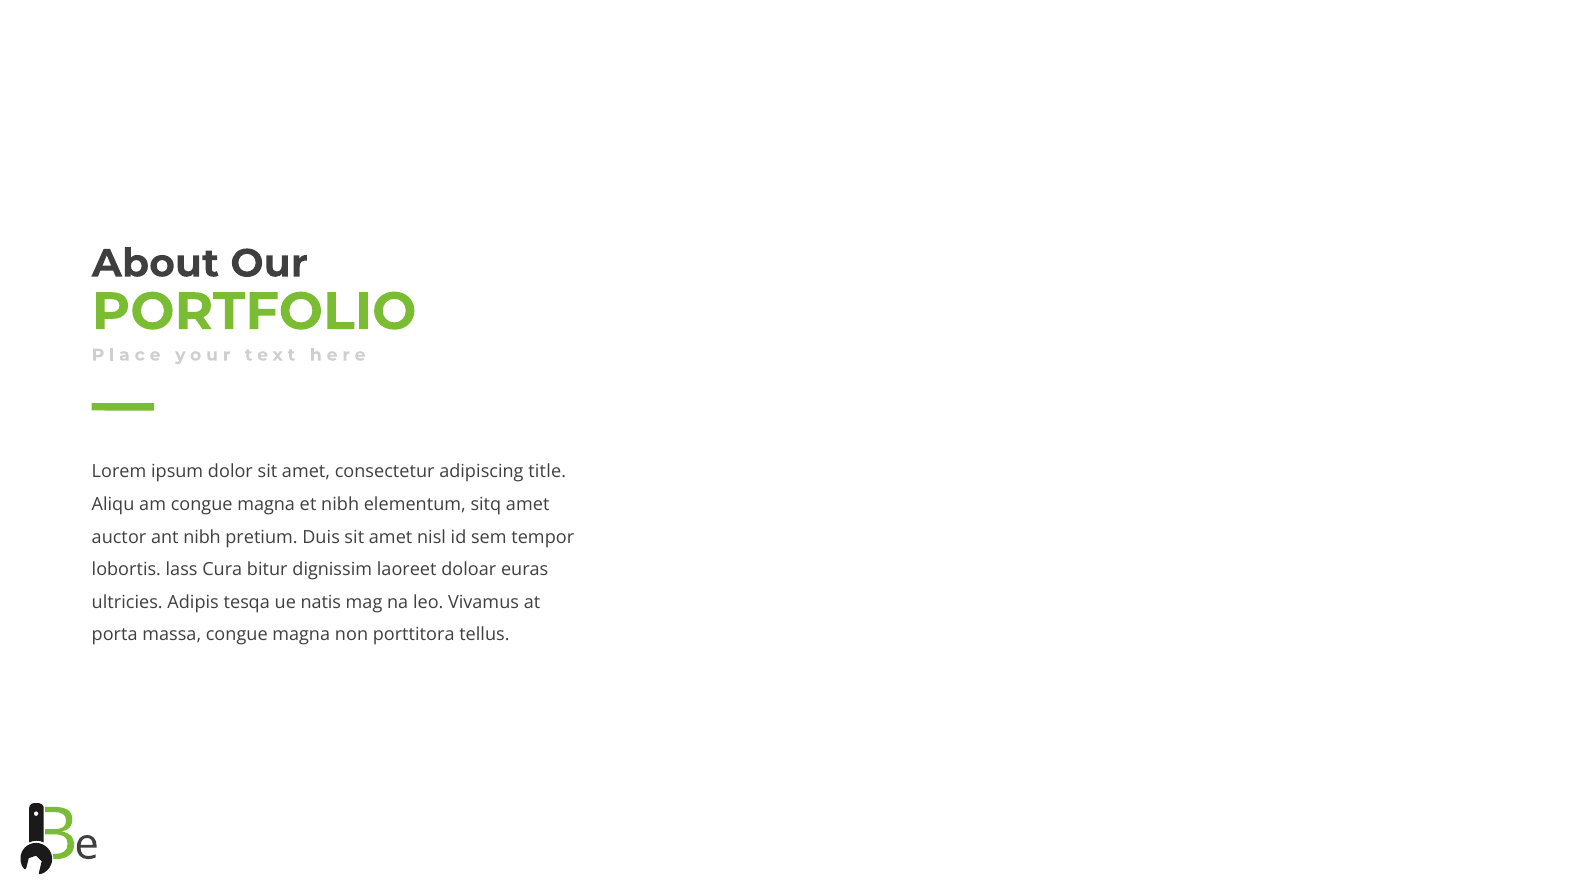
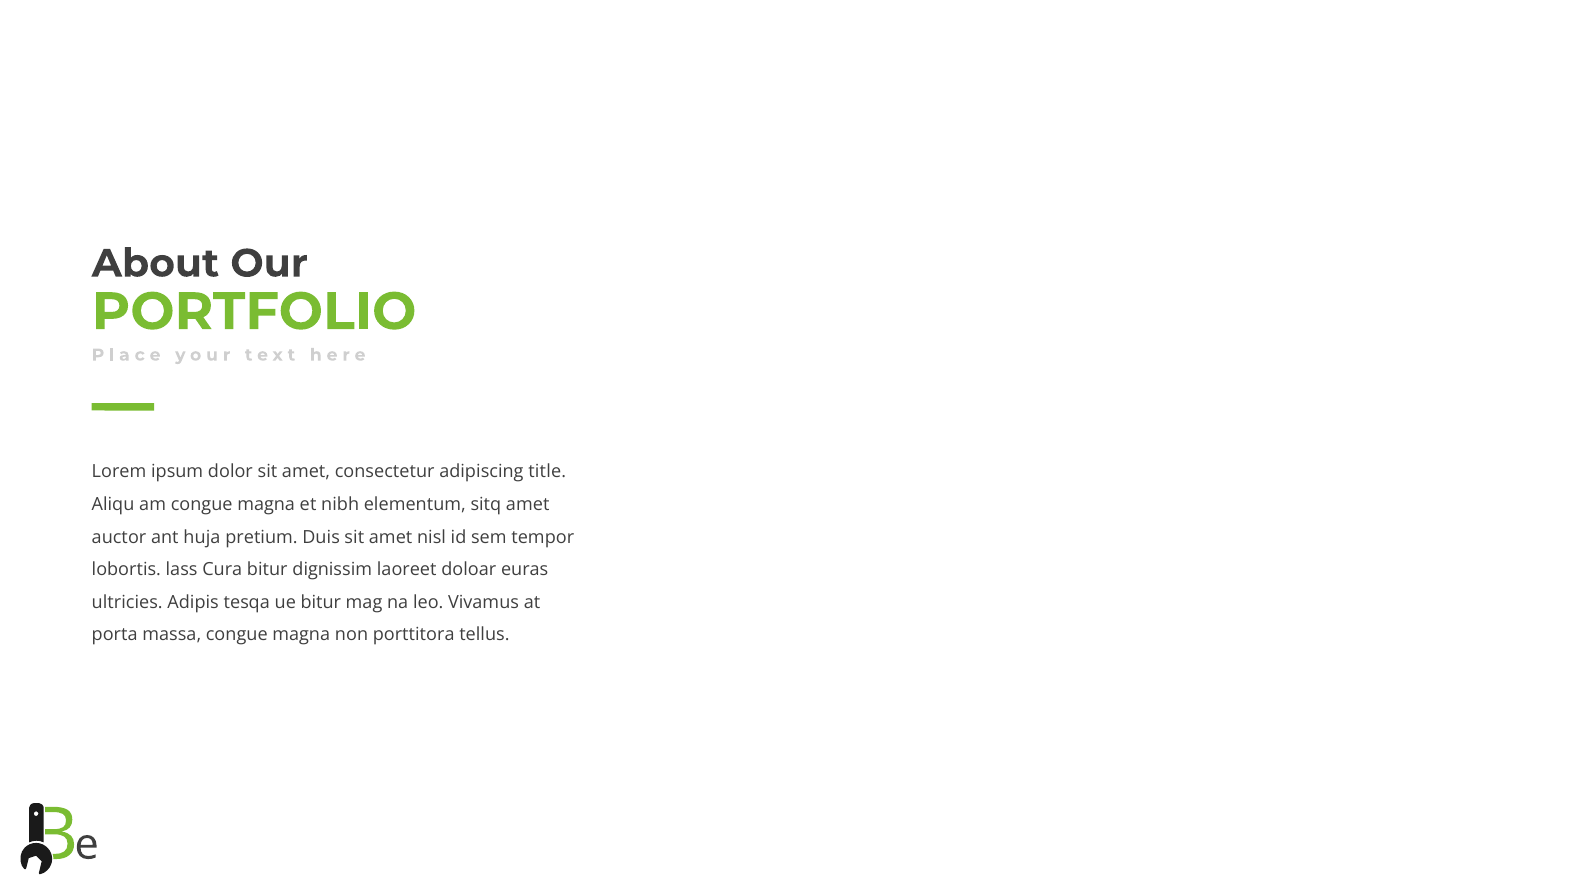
ant nibh: nibh -> huja (202, 537)
ue natis: natis -> bitur (321, 602)
